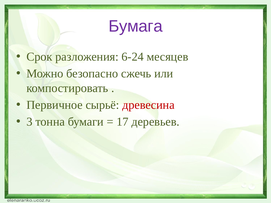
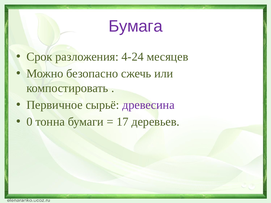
6-24: 6-24 -> 4-24 (133, 57)
древесина colour: red -> purple (148, 105)
3: 3 -> 0 (29, 122)
